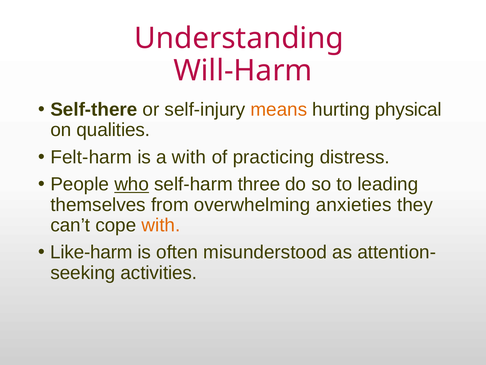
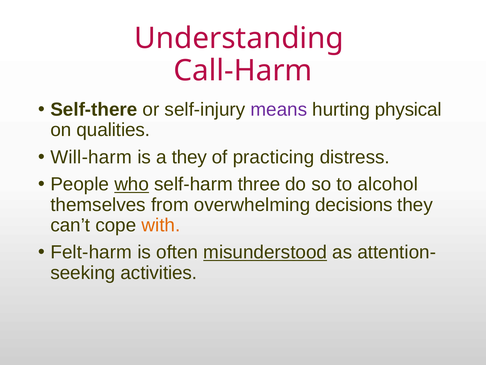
Will-Harm: Will-Harm -> Call-Harm (243, 70)
means colour: orange -> purple (279, 110)
Felt-harm: Felt-harm -> Will-harm (91, 157)
a with: with -> they (189, 157)
leading: leading -> alcohol (388, 184)
anxieties: anxieties -> decisions (354, 205)
Like-harm: Like-harm -> Felt-harm (91, 252)
misunderstood underline: none -> present (265, 252)
